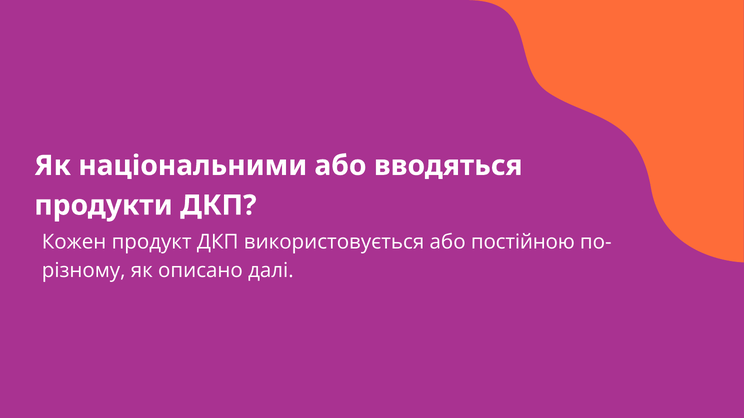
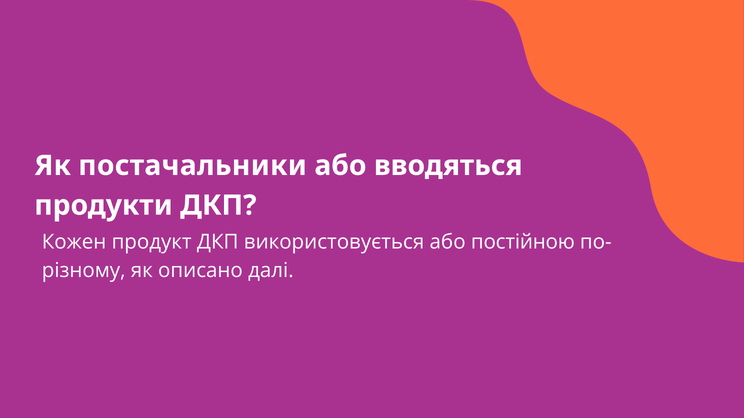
національними: національними -> постачальники (193, 166)
